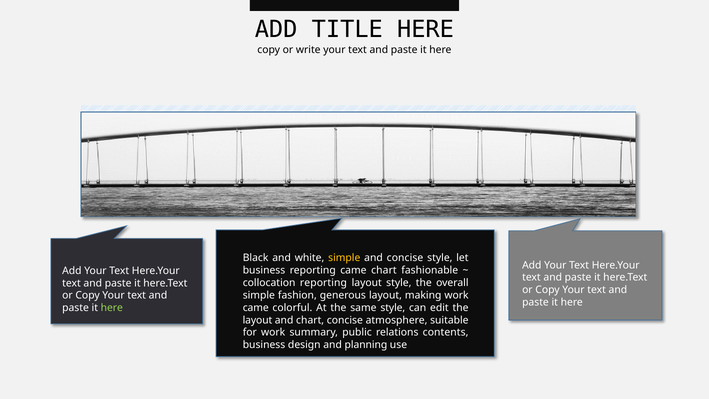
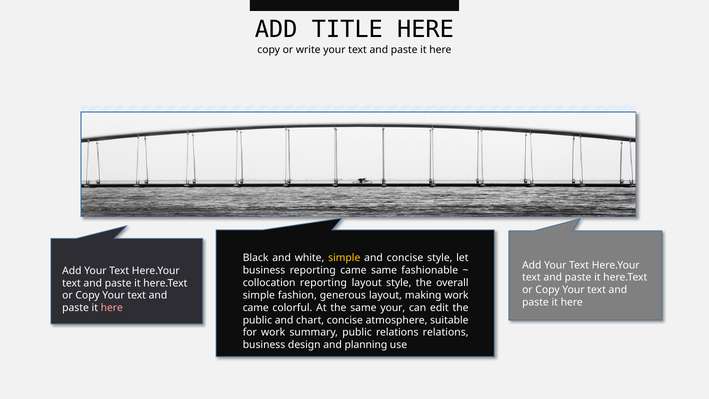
came chart: chart -> same (384, 270)
same style: style -> your (393, 308)
here colour: light green -> pink (112, 308)
layout: layout -> public (257, 320)
relations contents: contents -> relations (446, 332)
